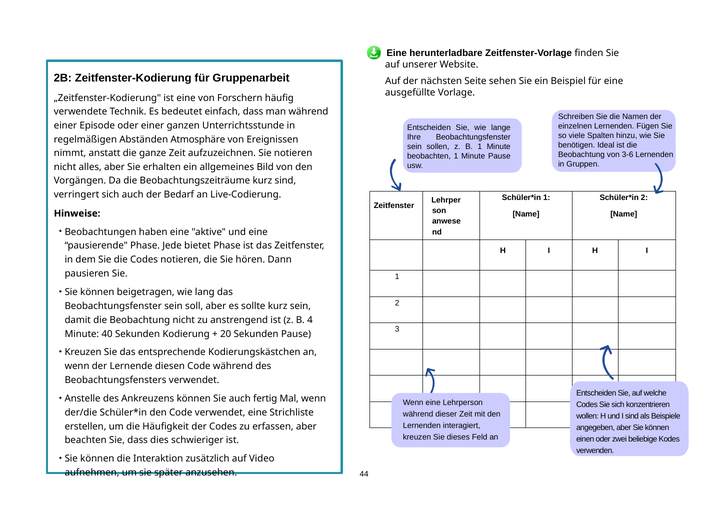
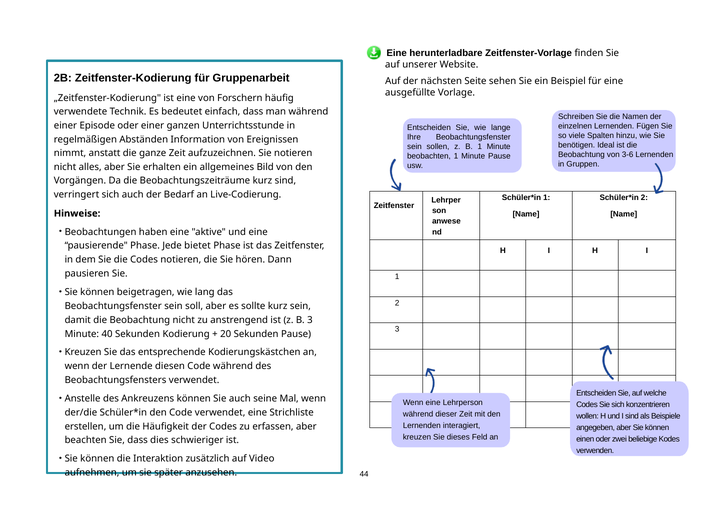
Atmosphäre: Atmosphäre -> Information (198, 139)
B 4: 4 -> 3 (310, 320)
fertig: fertig -> seine (265, 399)
